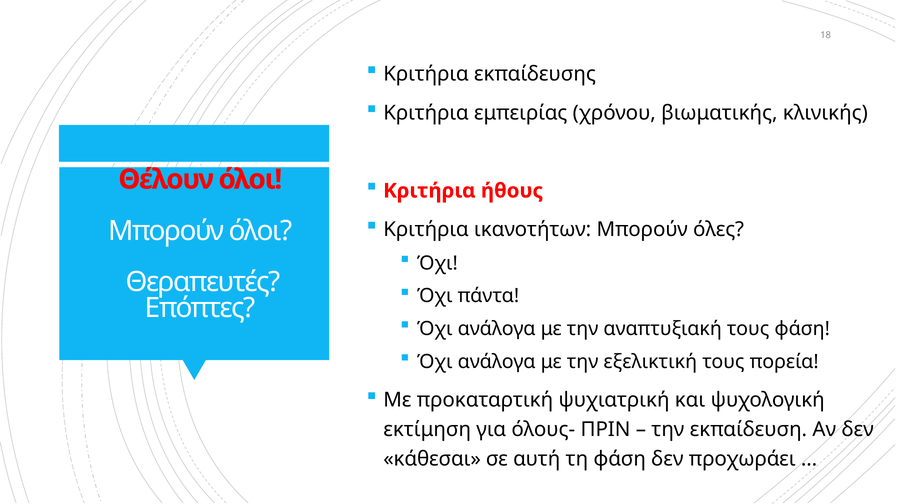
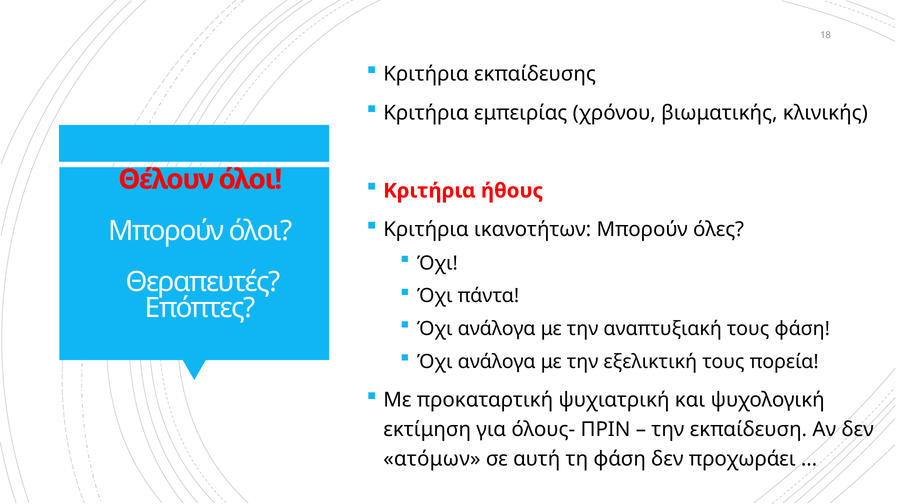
κάθεσαι: κάθεσαι -> ατόμων (432, 460)
